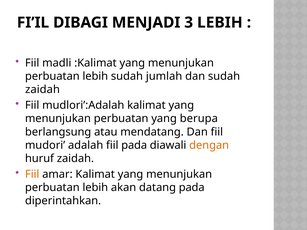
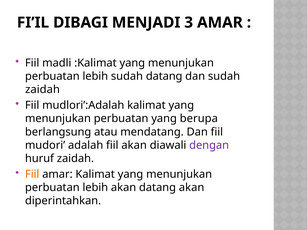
3 LEBIH: LEBIH -> AMAR (220, 23)
sudah jumlah: jumlah -> datang (164, 76)
fiil pada: pada -> akan (134, 145)
dengan colour: orange -> purple (209, 145)
datang pada: pada -> akan (192, 188)
